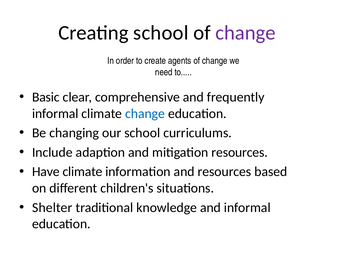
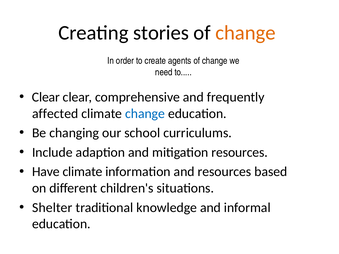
Creating school: school -> stories (161, 33)
change colour: purple -> orange (246, 33)
Basic: Basic -> Clear (46, 97)
informal: informal -> affected (55, 114)
